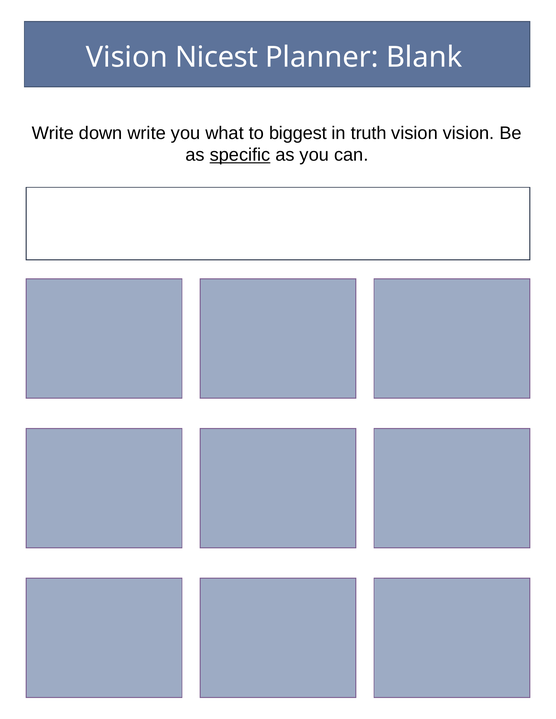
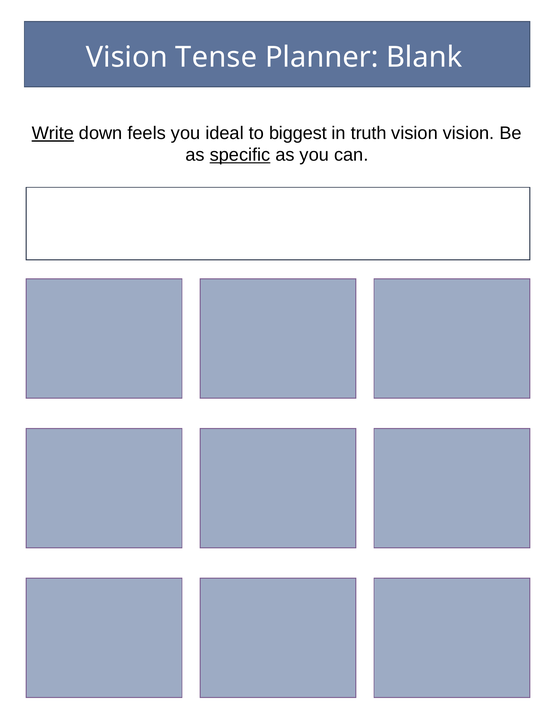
Nicest: Nicest -> Tense (216, 57)
Write underline: none -> present (53, 133)
down write: write -> feels (147, 133)
what: what -> ideal (225, 133)
